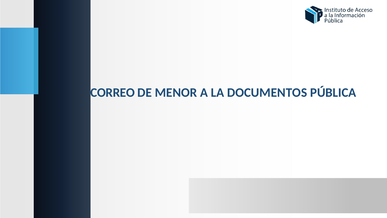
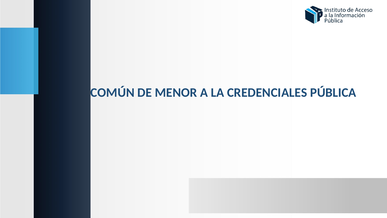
CORREO: CORREO -> COMÚN (112, 92)
DOCUMENTOS: DOCUMENTOS -> CREDENCIALES (267, 92)
